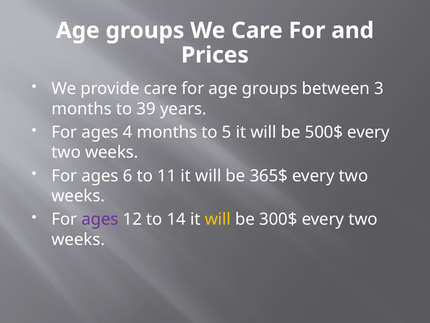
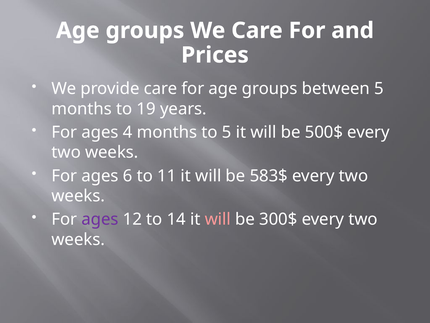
between 3: 3 -> 5 (379, 89)
39: 39 -> 19 (146, 109)
365$: 365$ -> 583$ (269, 176)
will colour: yellow -> pink (218, 219)
